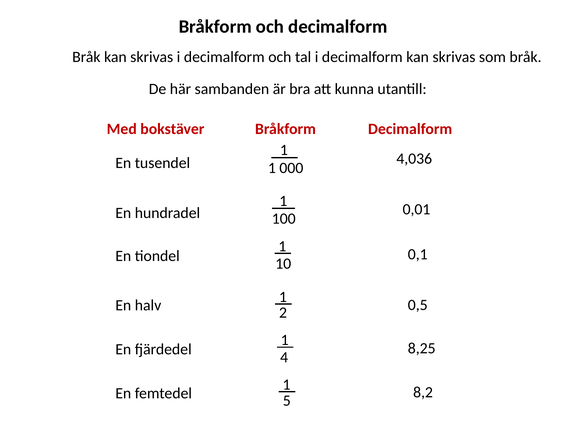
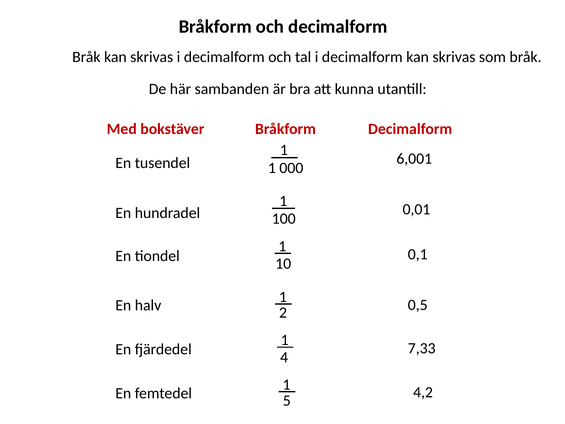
4,036: 4,036 -> 6,001 (414, 159)
8,25: 8,25 -> 7,33 (422, 348)
8,2: 8,2 -> 4,2 (423, 392)
